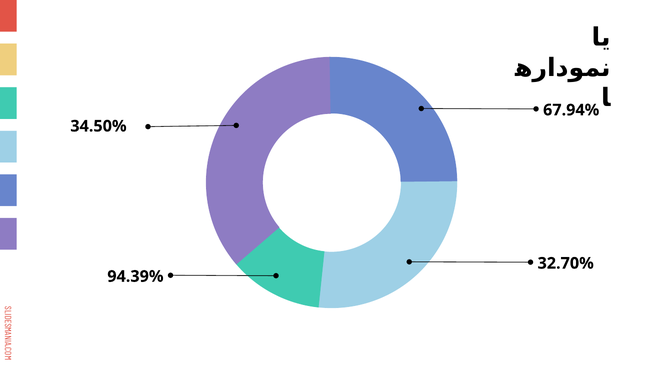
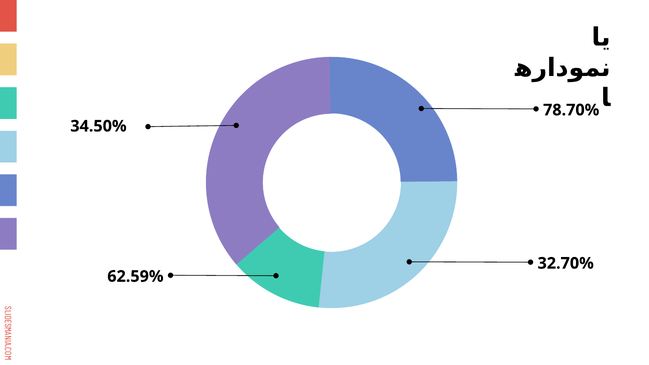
67.94%: 67.94% -> 78.70% (571, 110)
94.39%: 94.39% -> 62.59% (135, 276)
